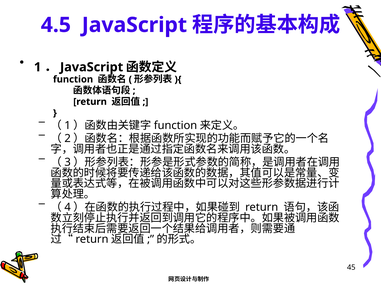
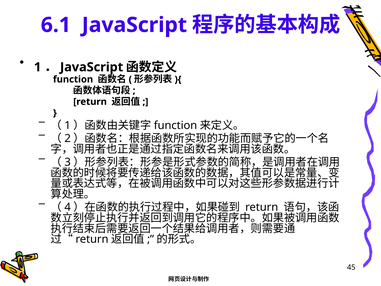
4.5: 4.5 -> 6.1 (56, 25)
